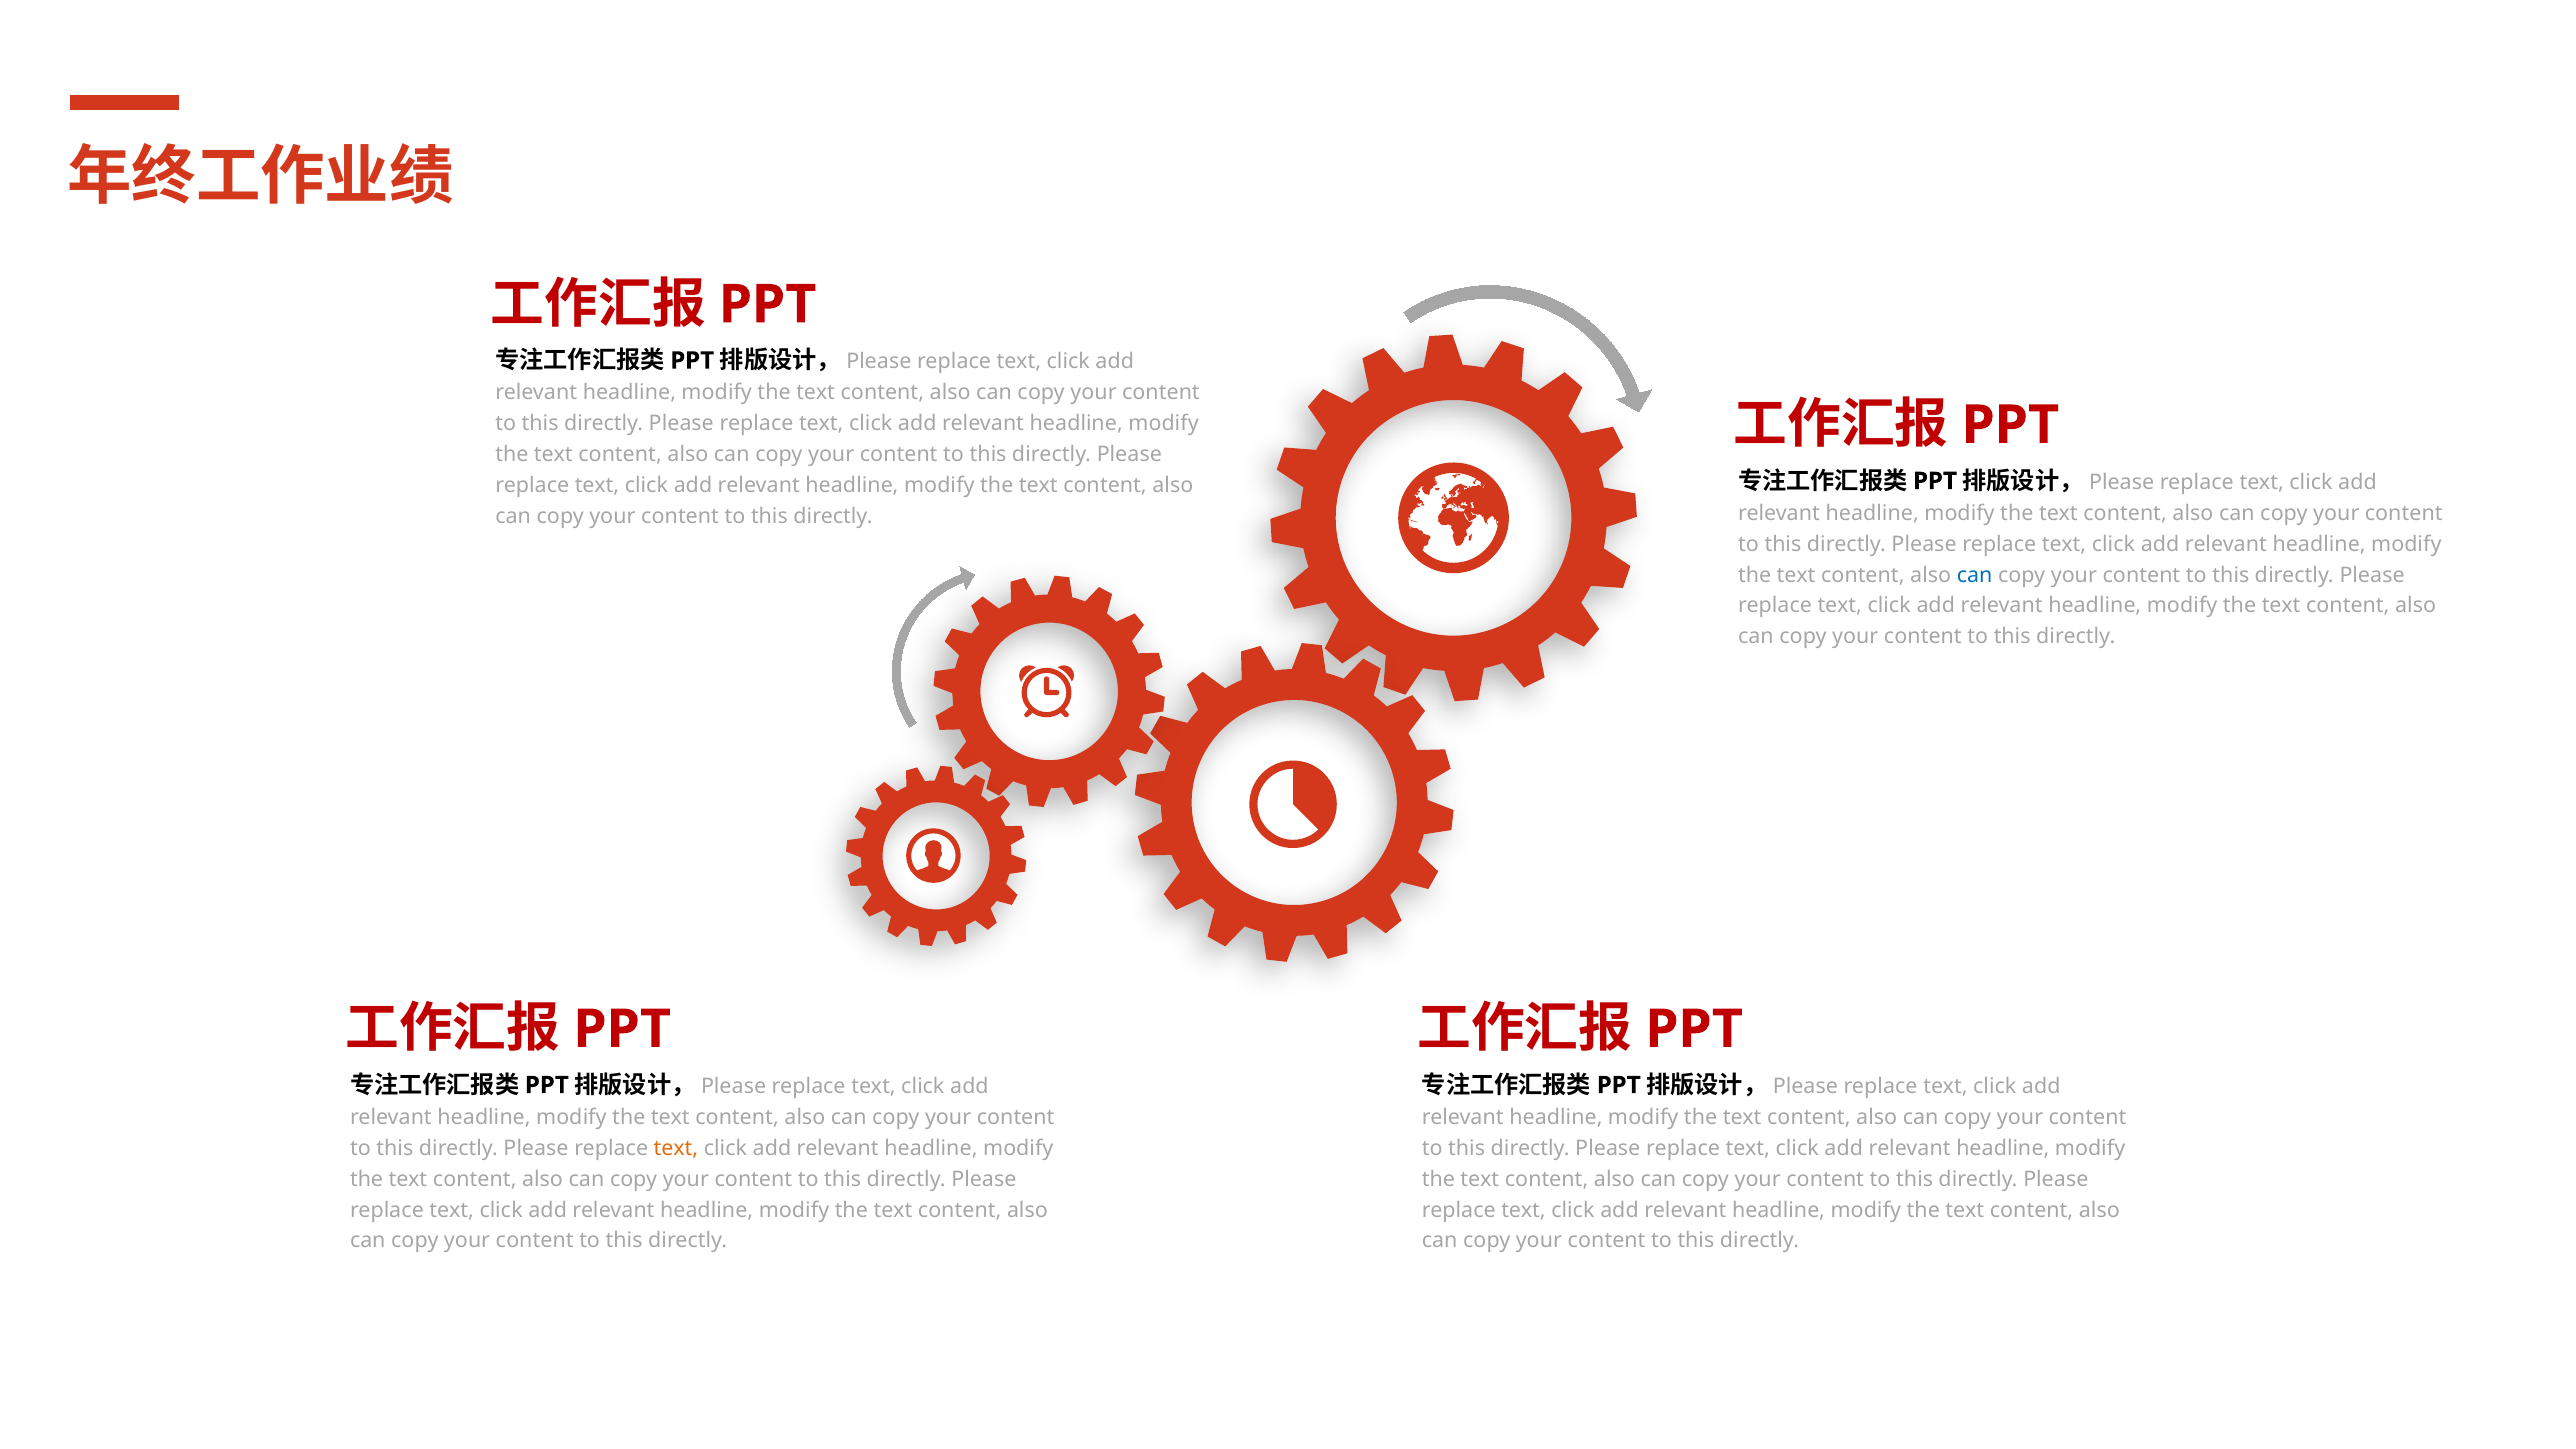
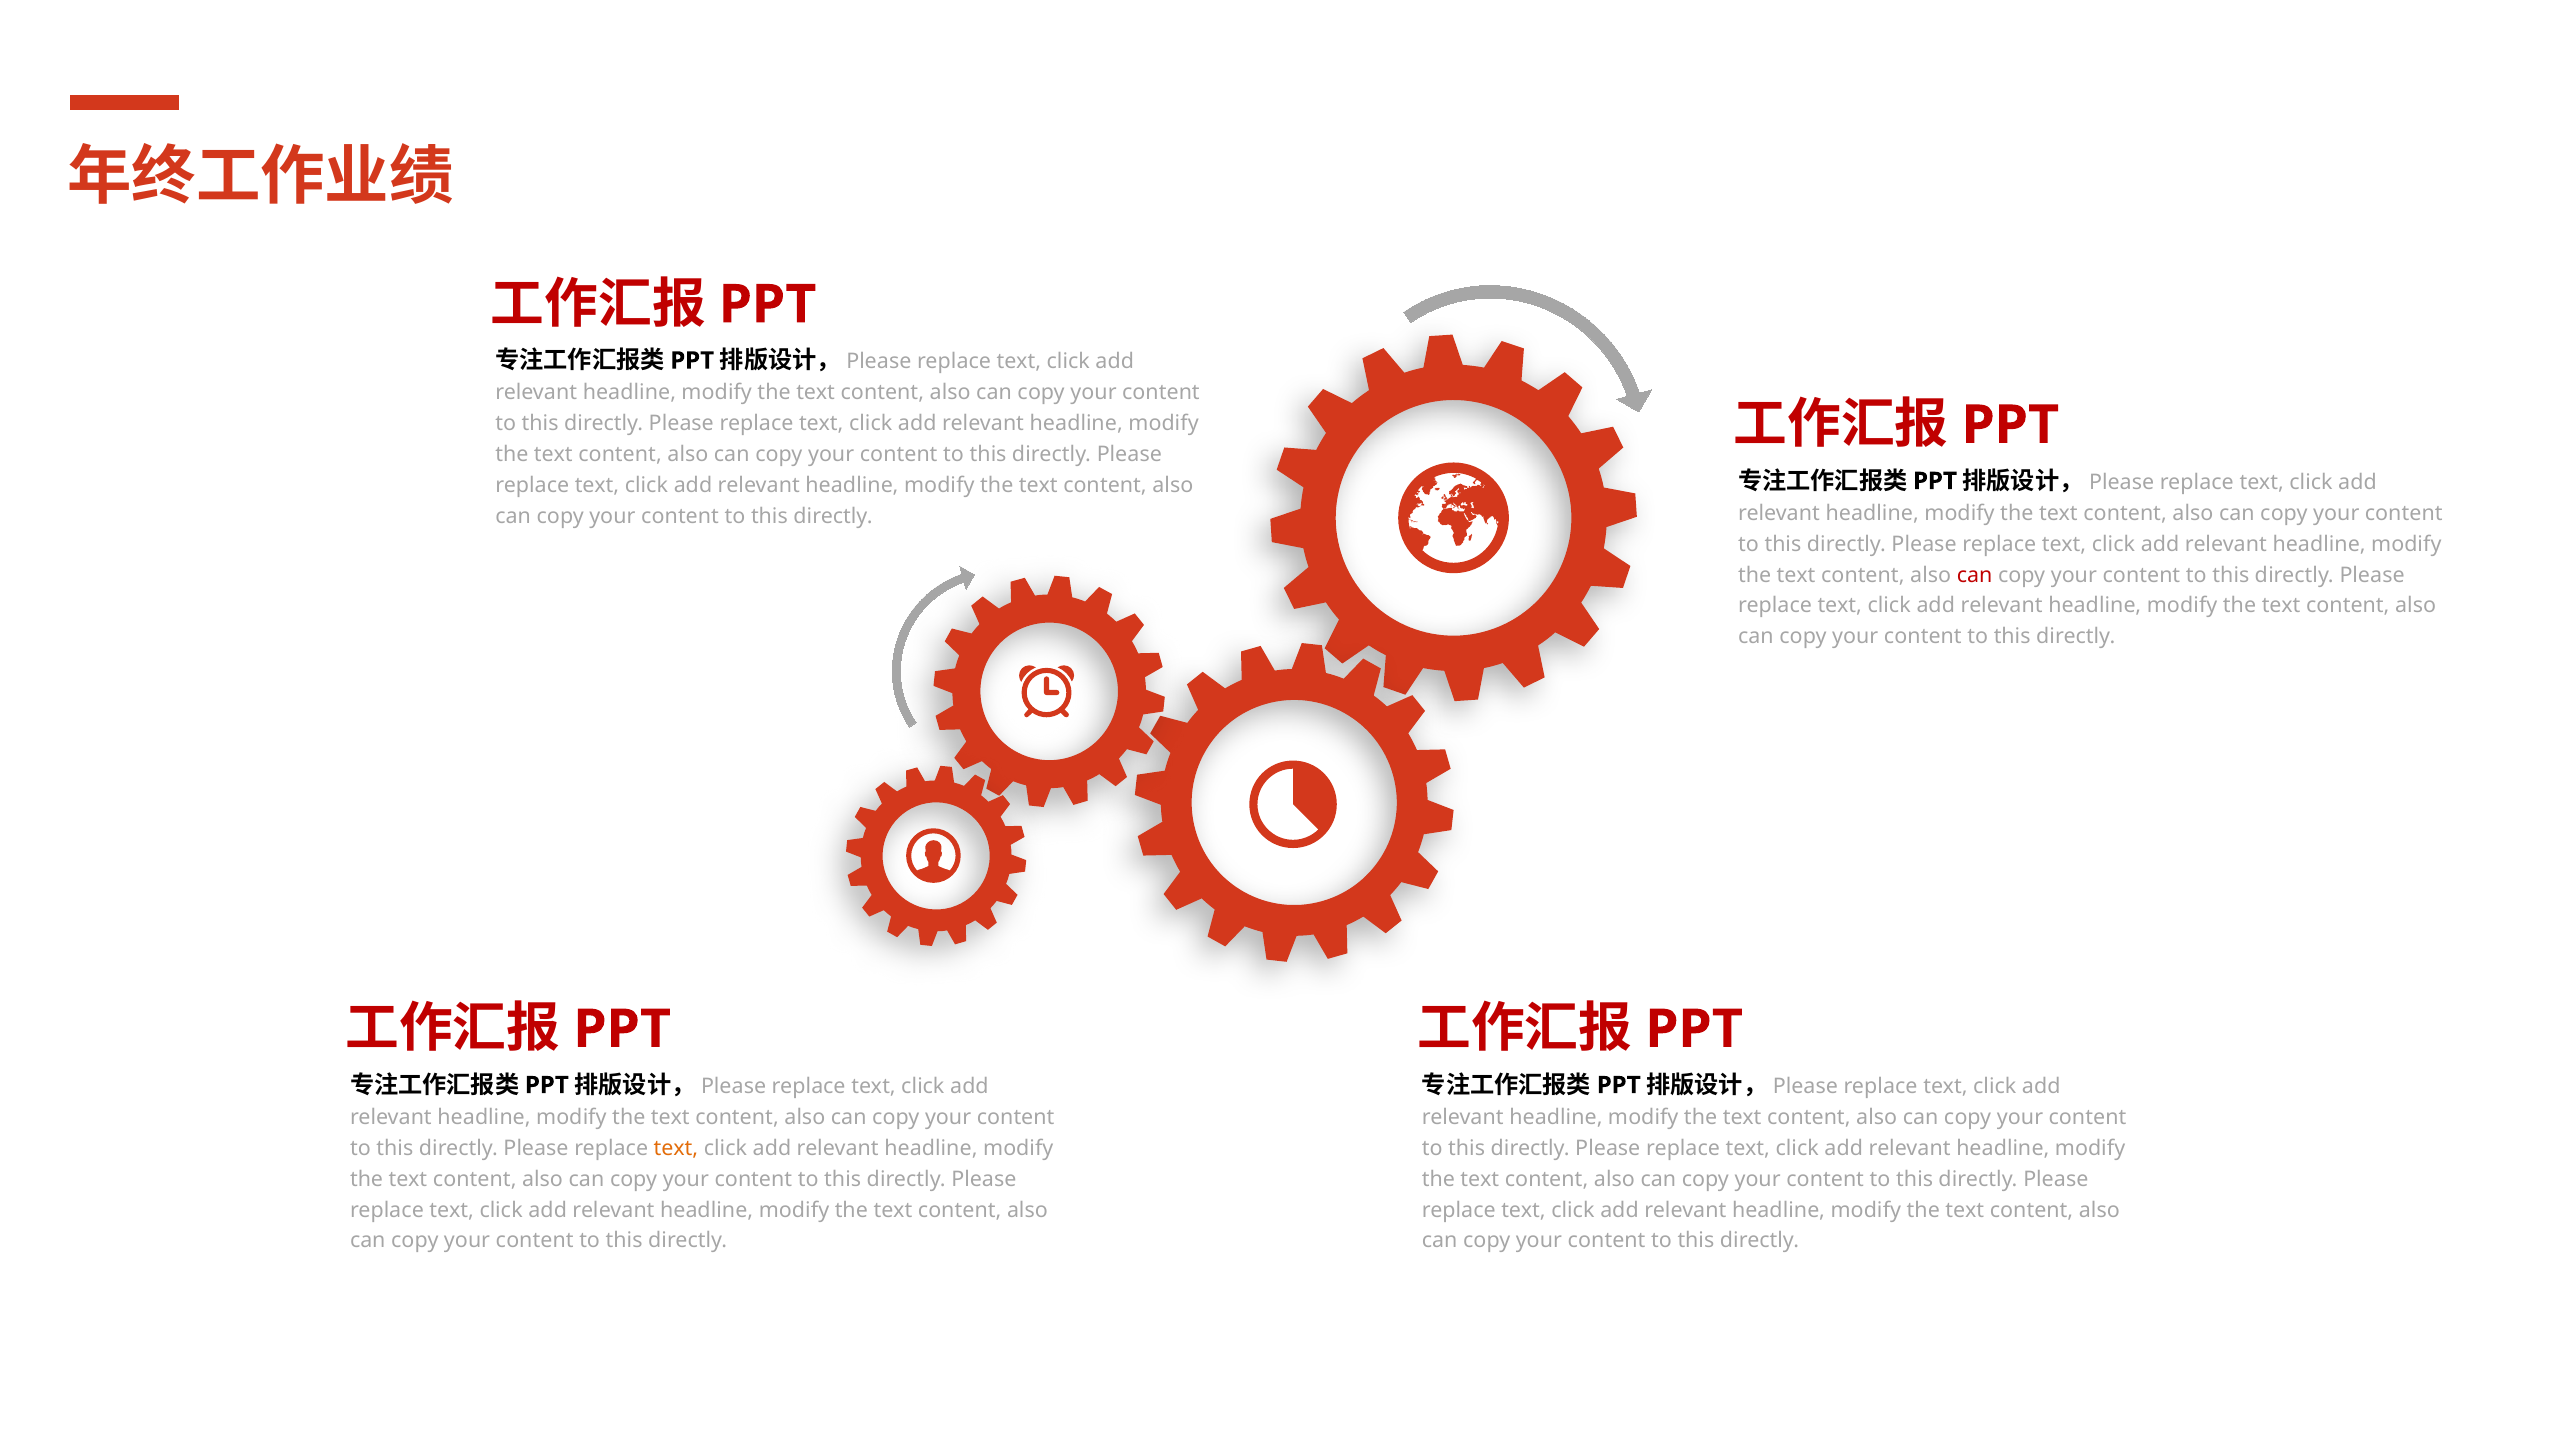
can colour: blue -> red (1975, 575)
